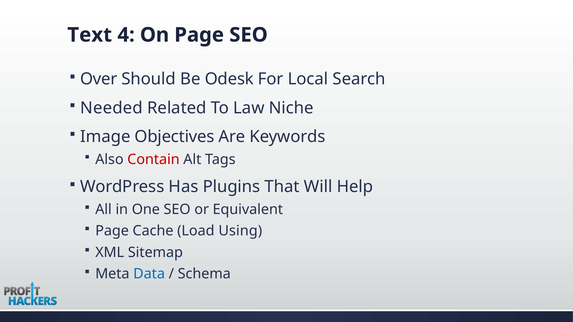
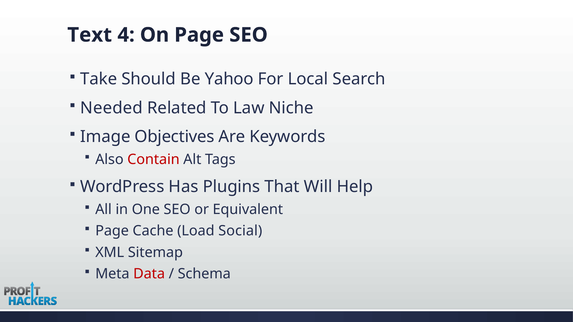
Over: Over -> Take (99, 79)
Odesk: Odesk -> Yahoo (229, 79)
Using: Using -> Social (240, 231)
Data colour: blue -> red (149, 274)
